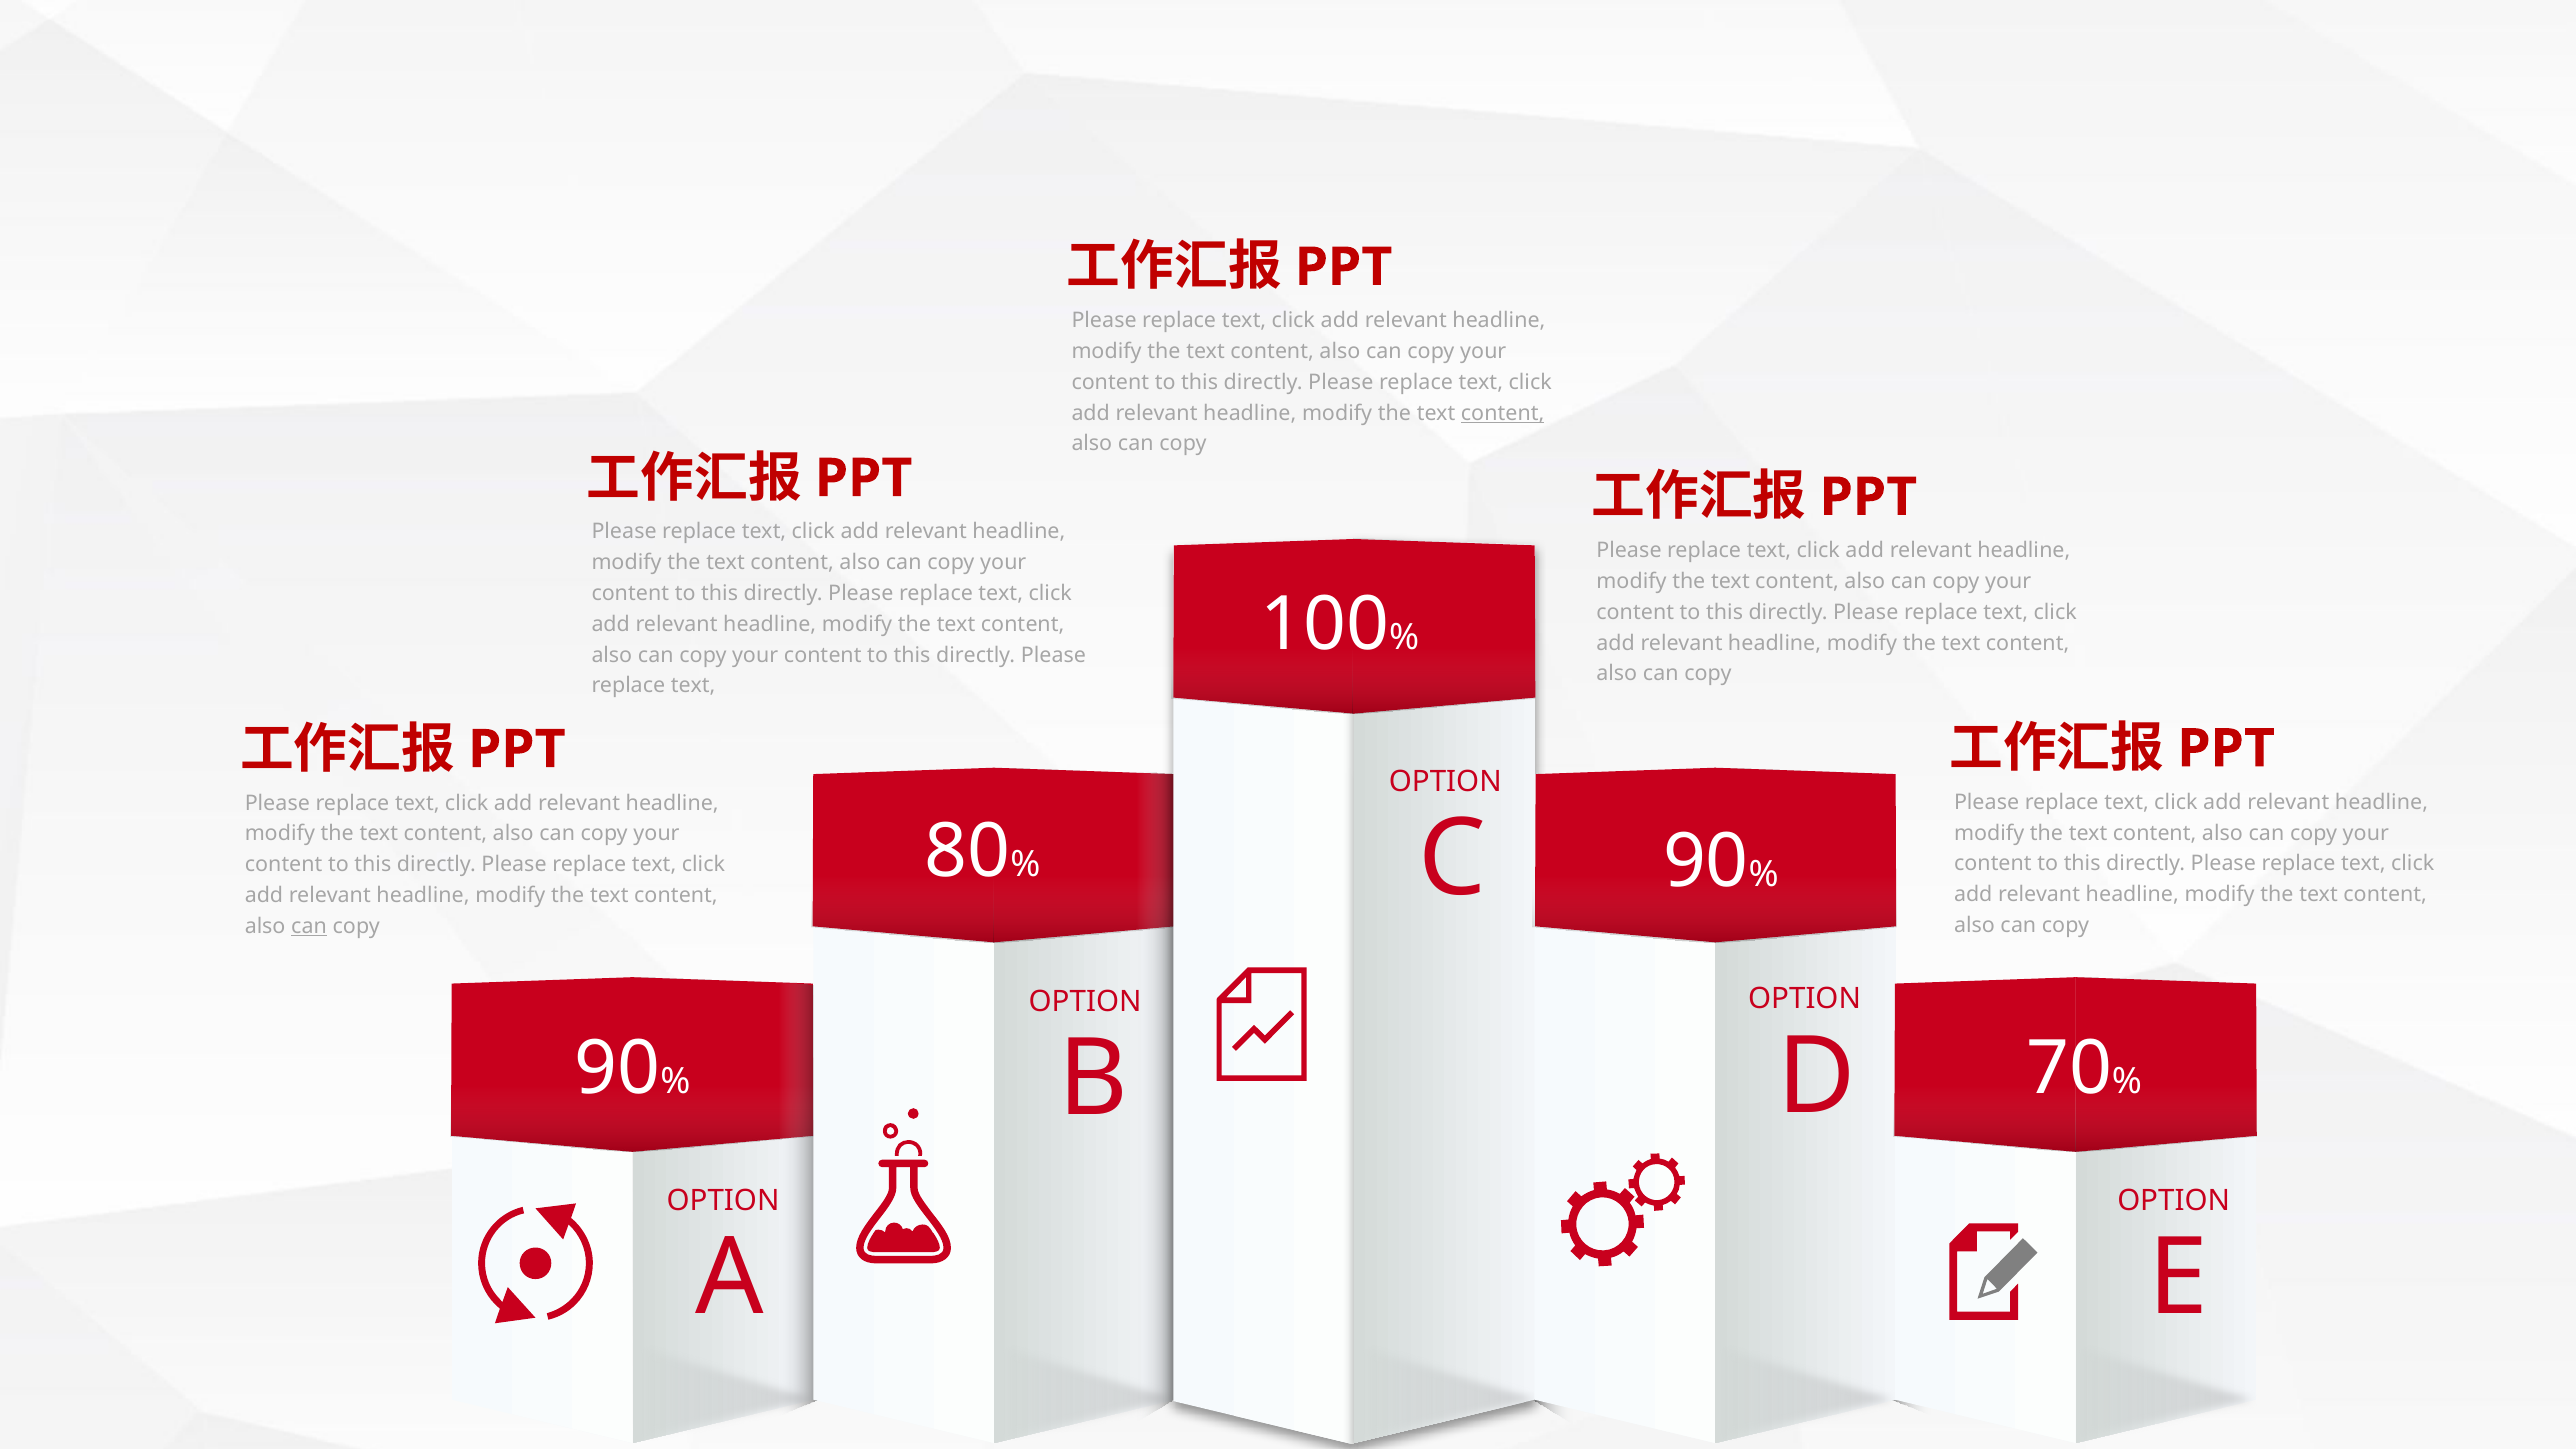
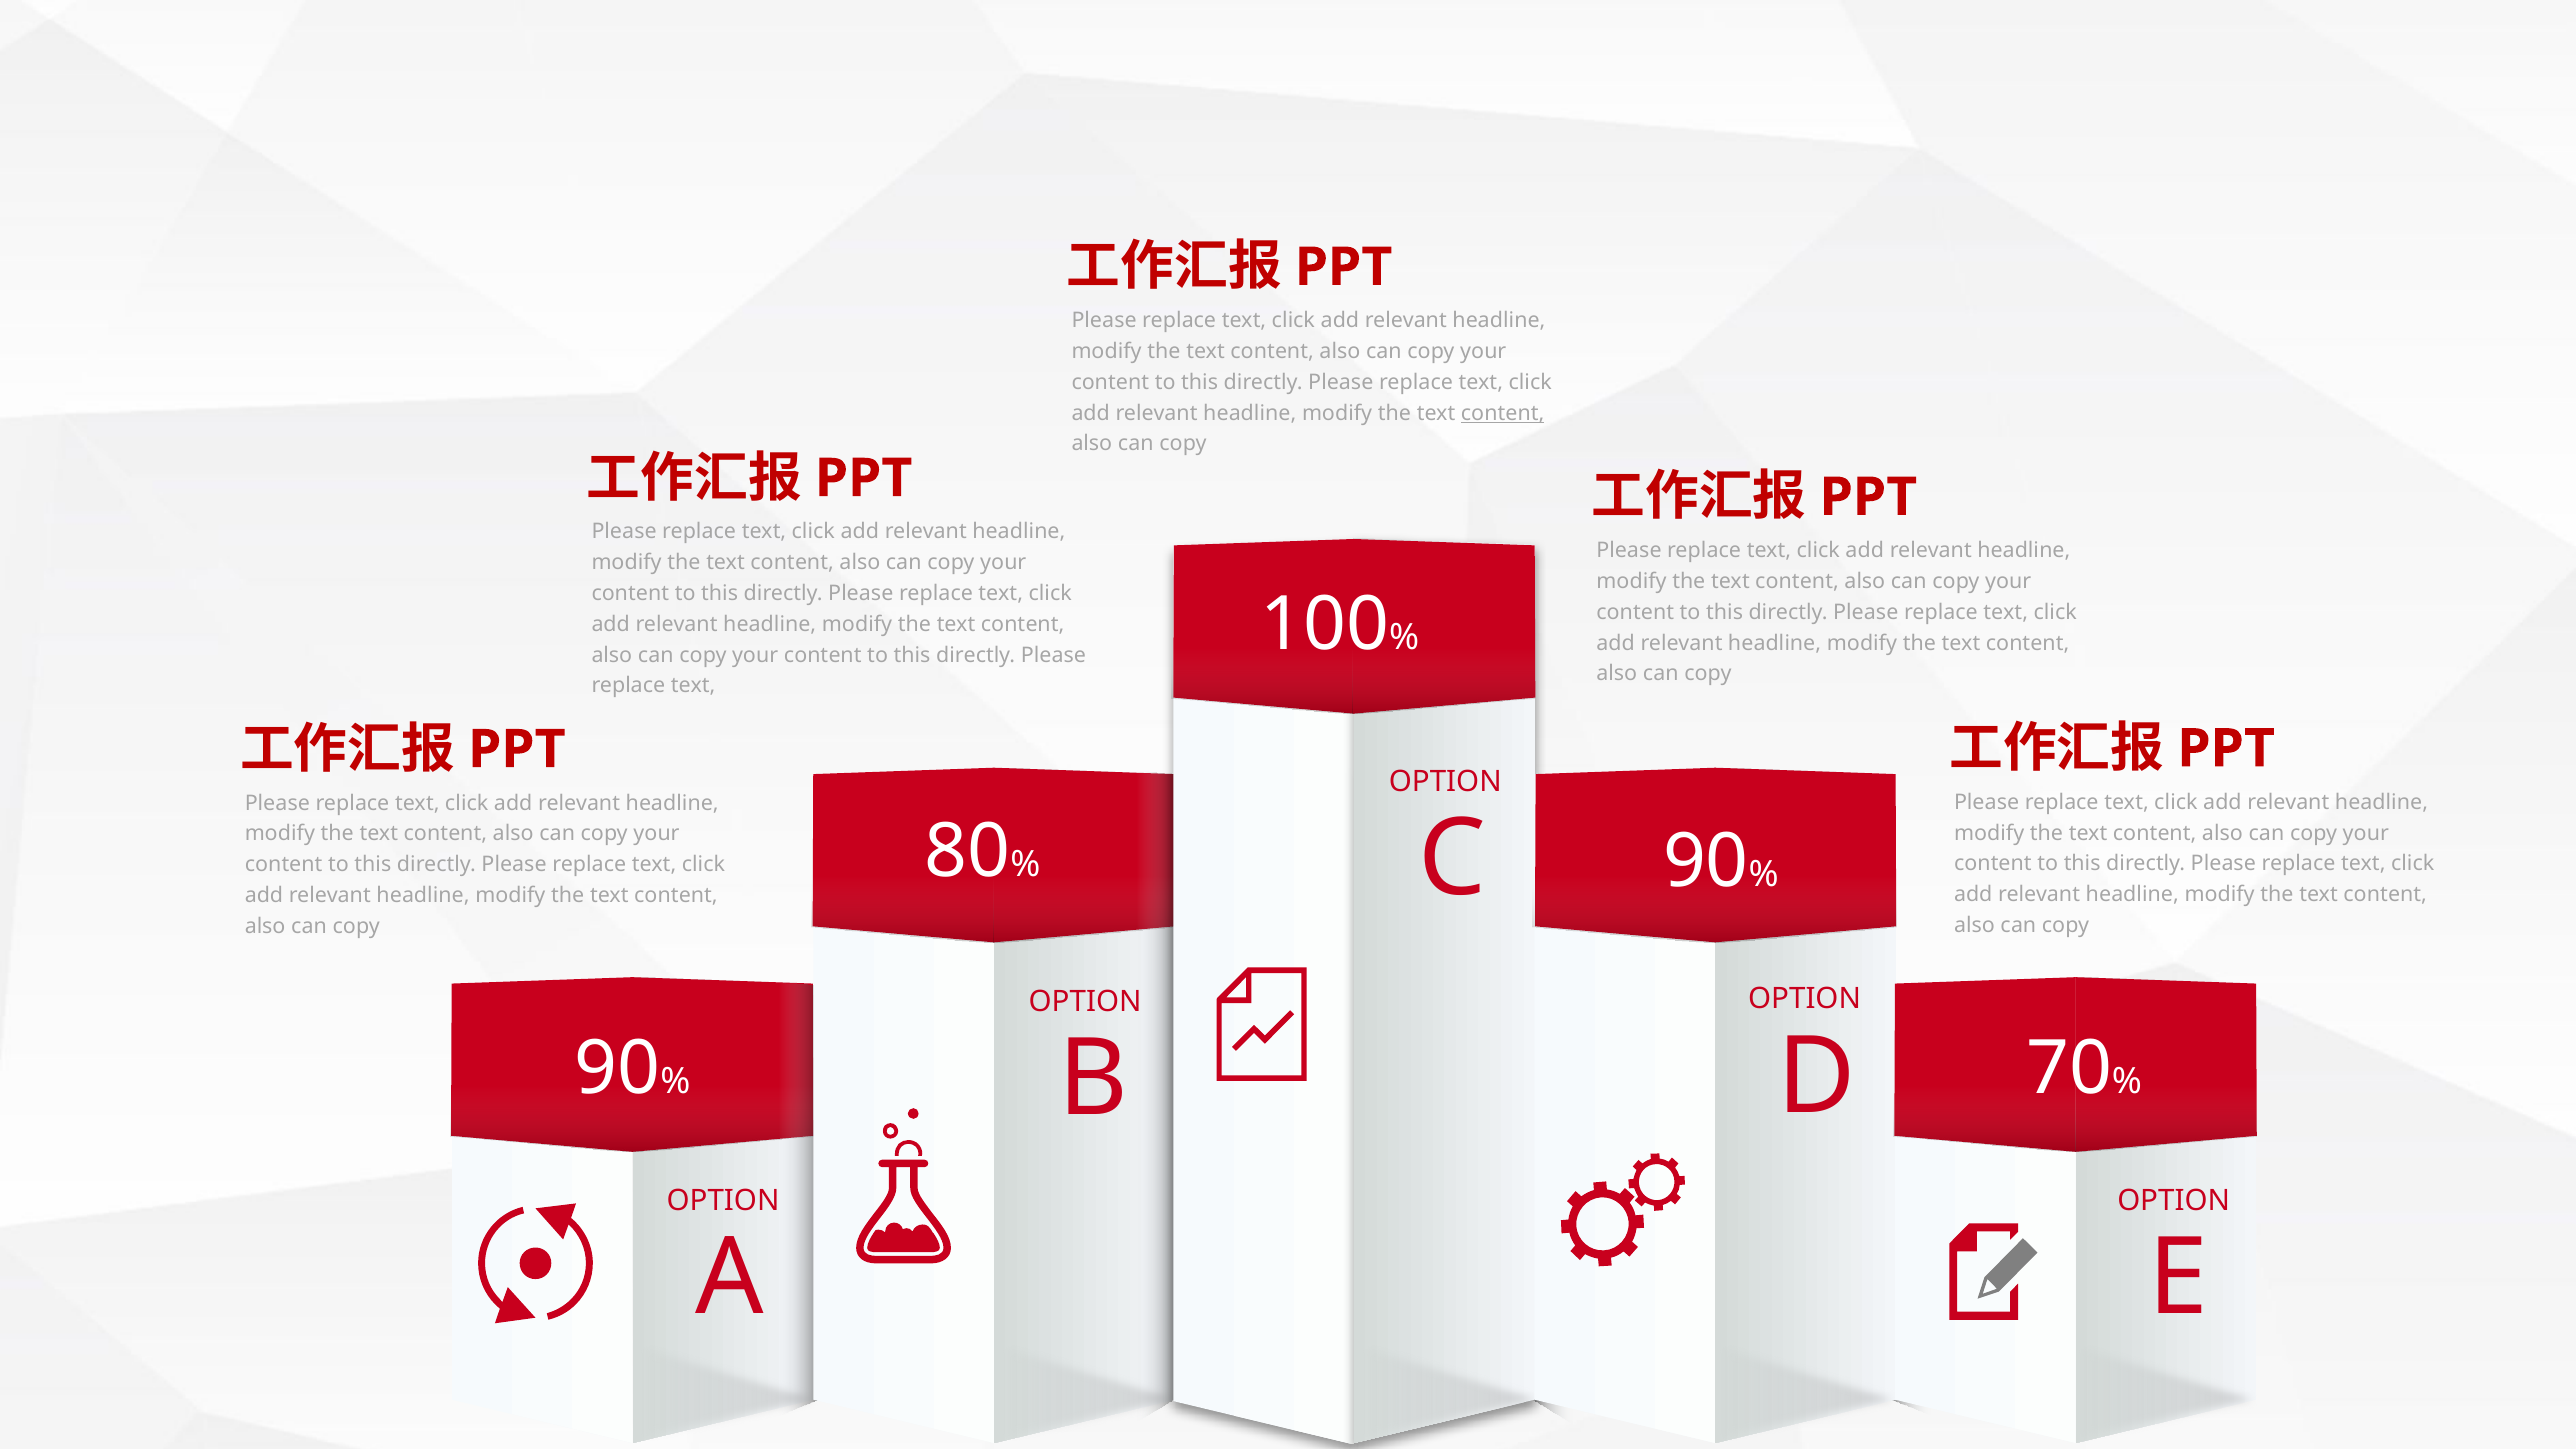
can underline: present -> none (309, 926)
